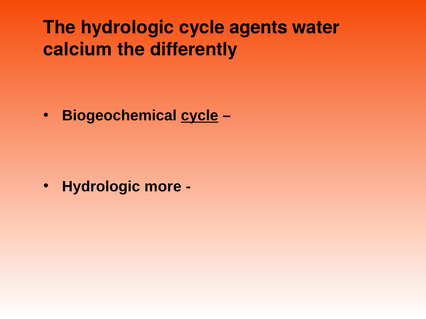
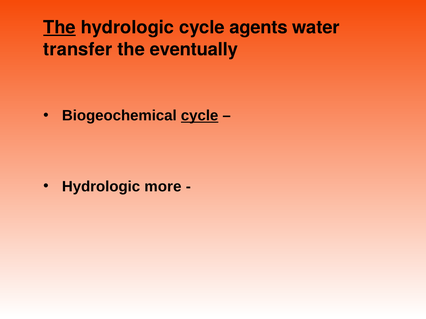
The underline: none -> present (60, 28)
calcium: calcium -> transfer (78, 50)
differently: differently -> eventually (194, 50)
